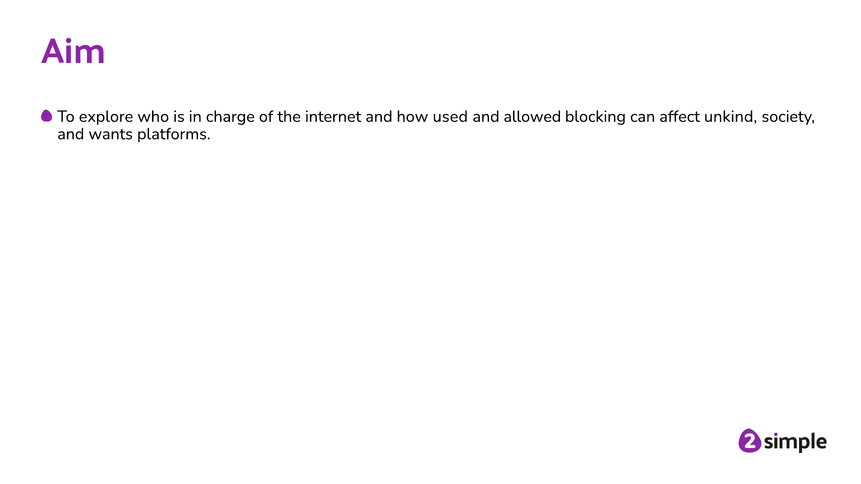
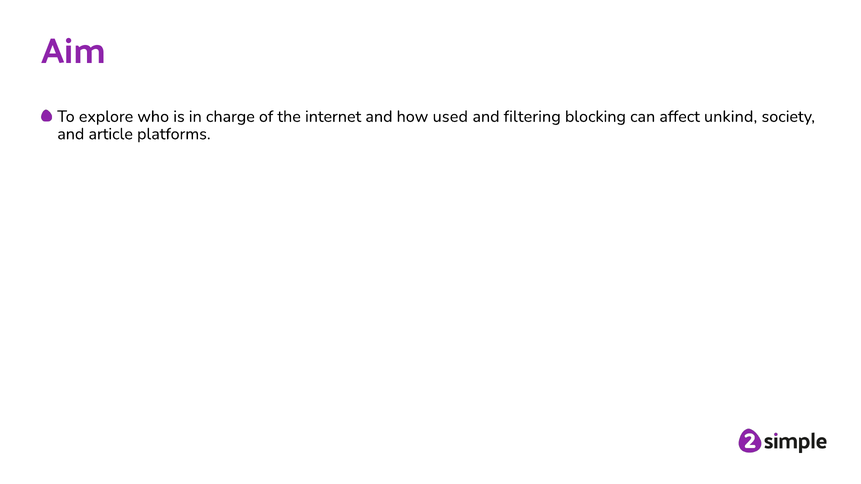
allowed: allowed -> filtering (532, 117)
wants: wants -> article (111, 134)
